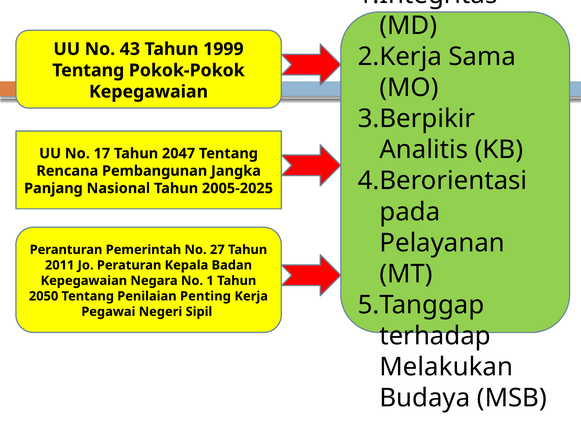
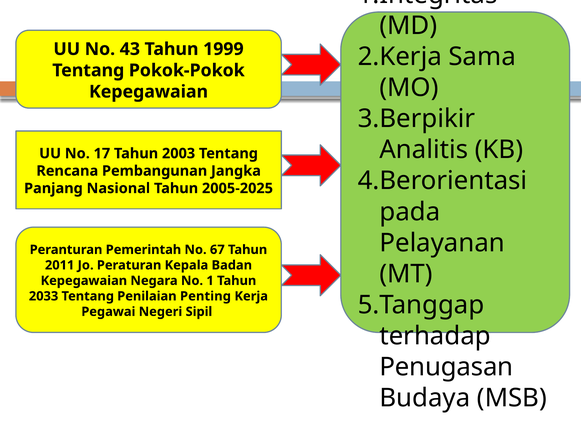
2047: 2047 -> 2003 (179, 153)
27: 27 -> 67 (217, 250)
2050: 2050 -> 2033 (44, 296)
Melakukan: Melakukan -> Penugasan (446, 367)
